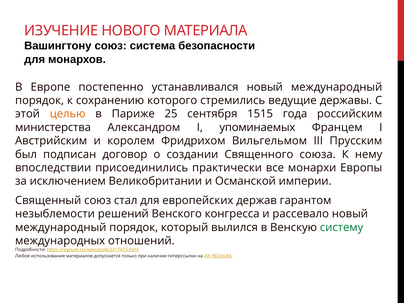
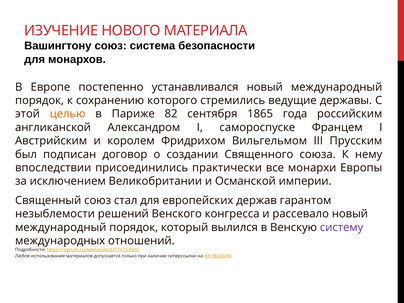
25: 25 -> 82 (171, 114)
1515: 1515 -> 1865 (260, 114)
министерства: министерства -> англиканской (53, 127)
упоминаемых: упоминаемых -> самороспуске (257, 127)
систему colour: green -> purple (342, 227)
